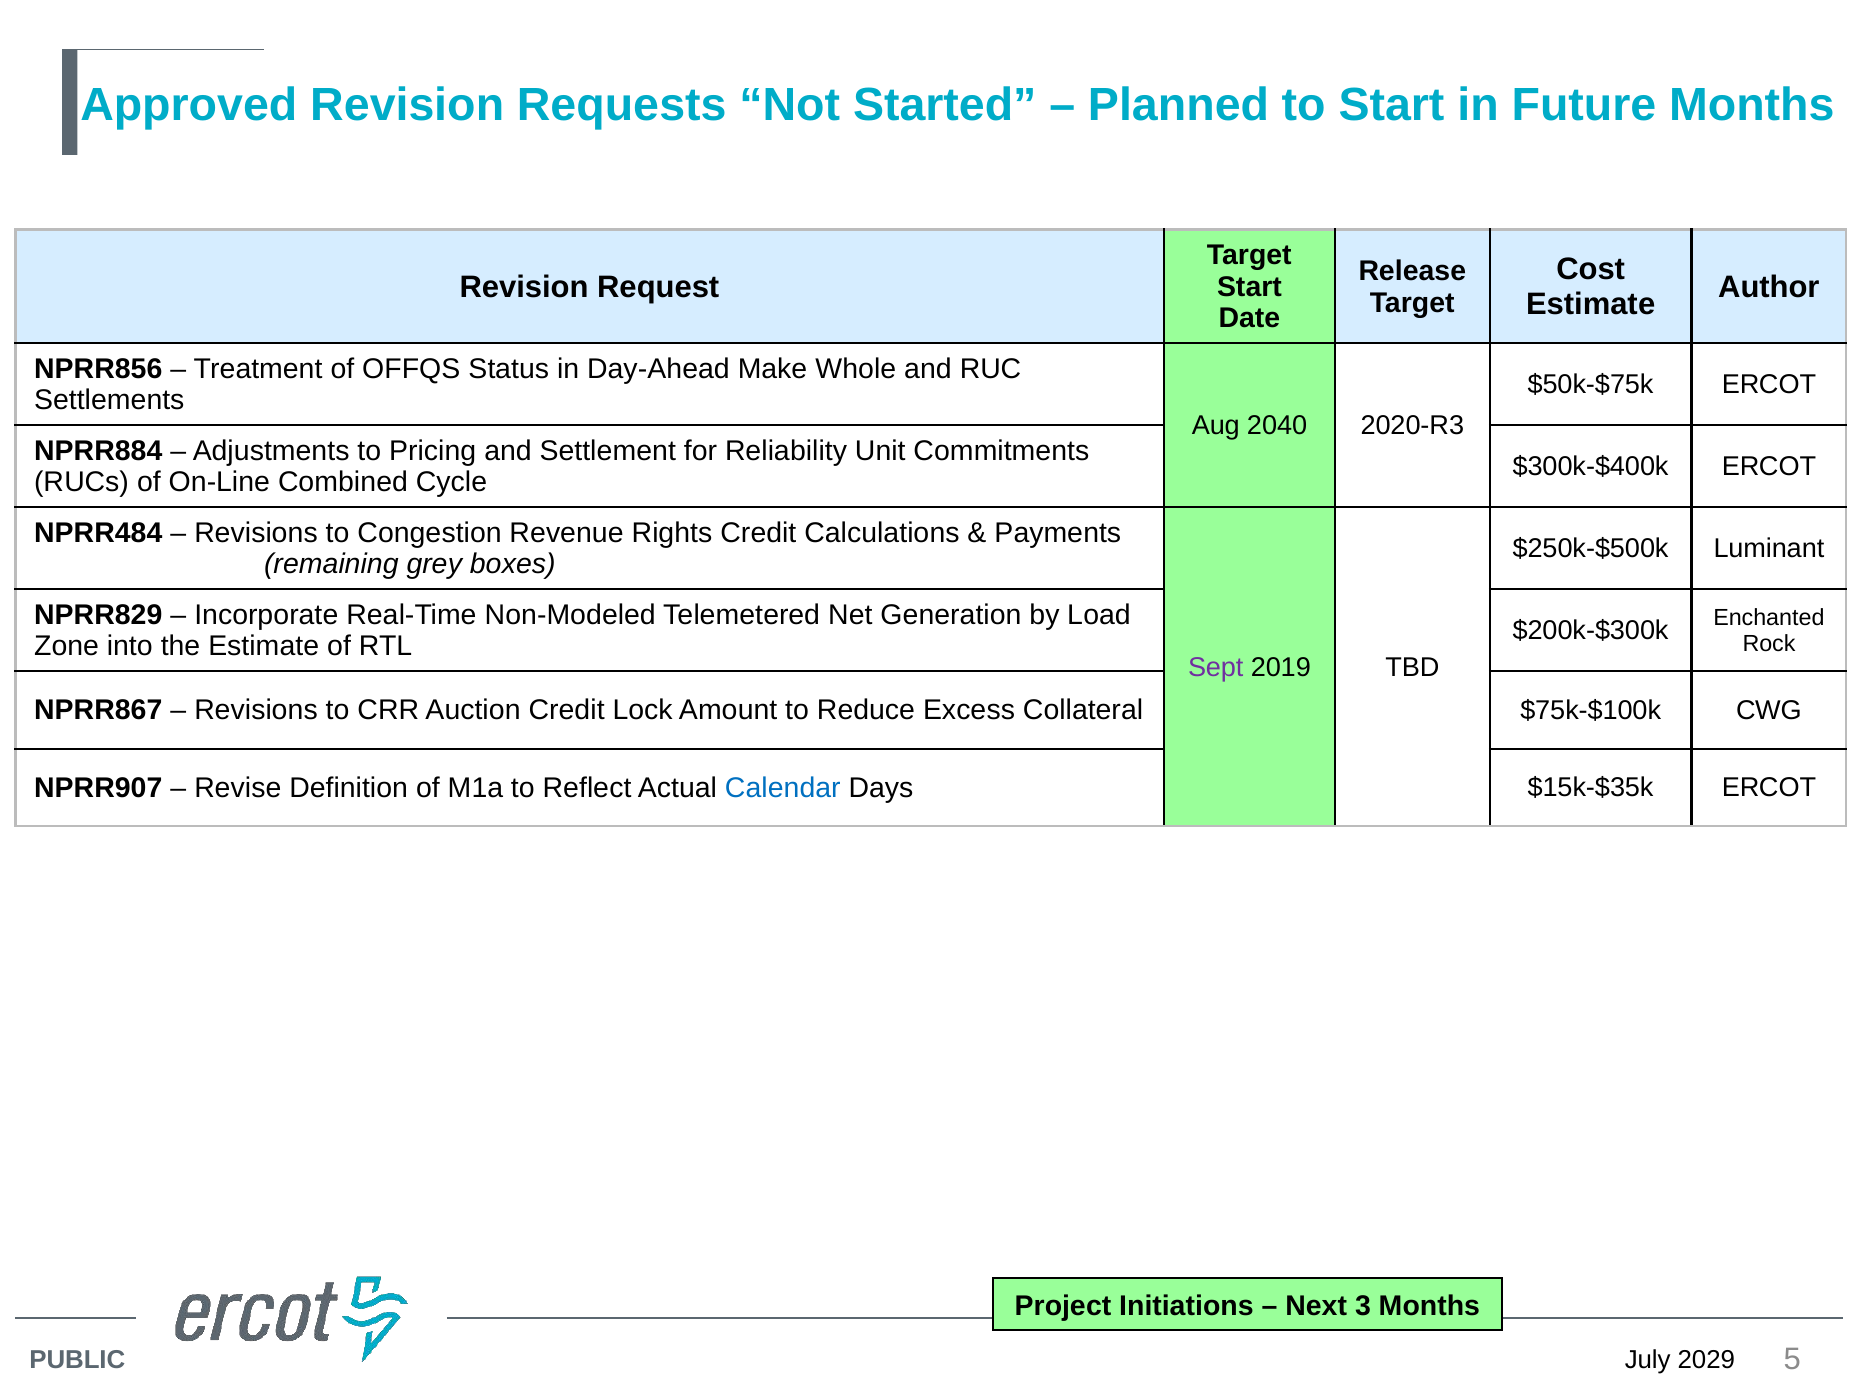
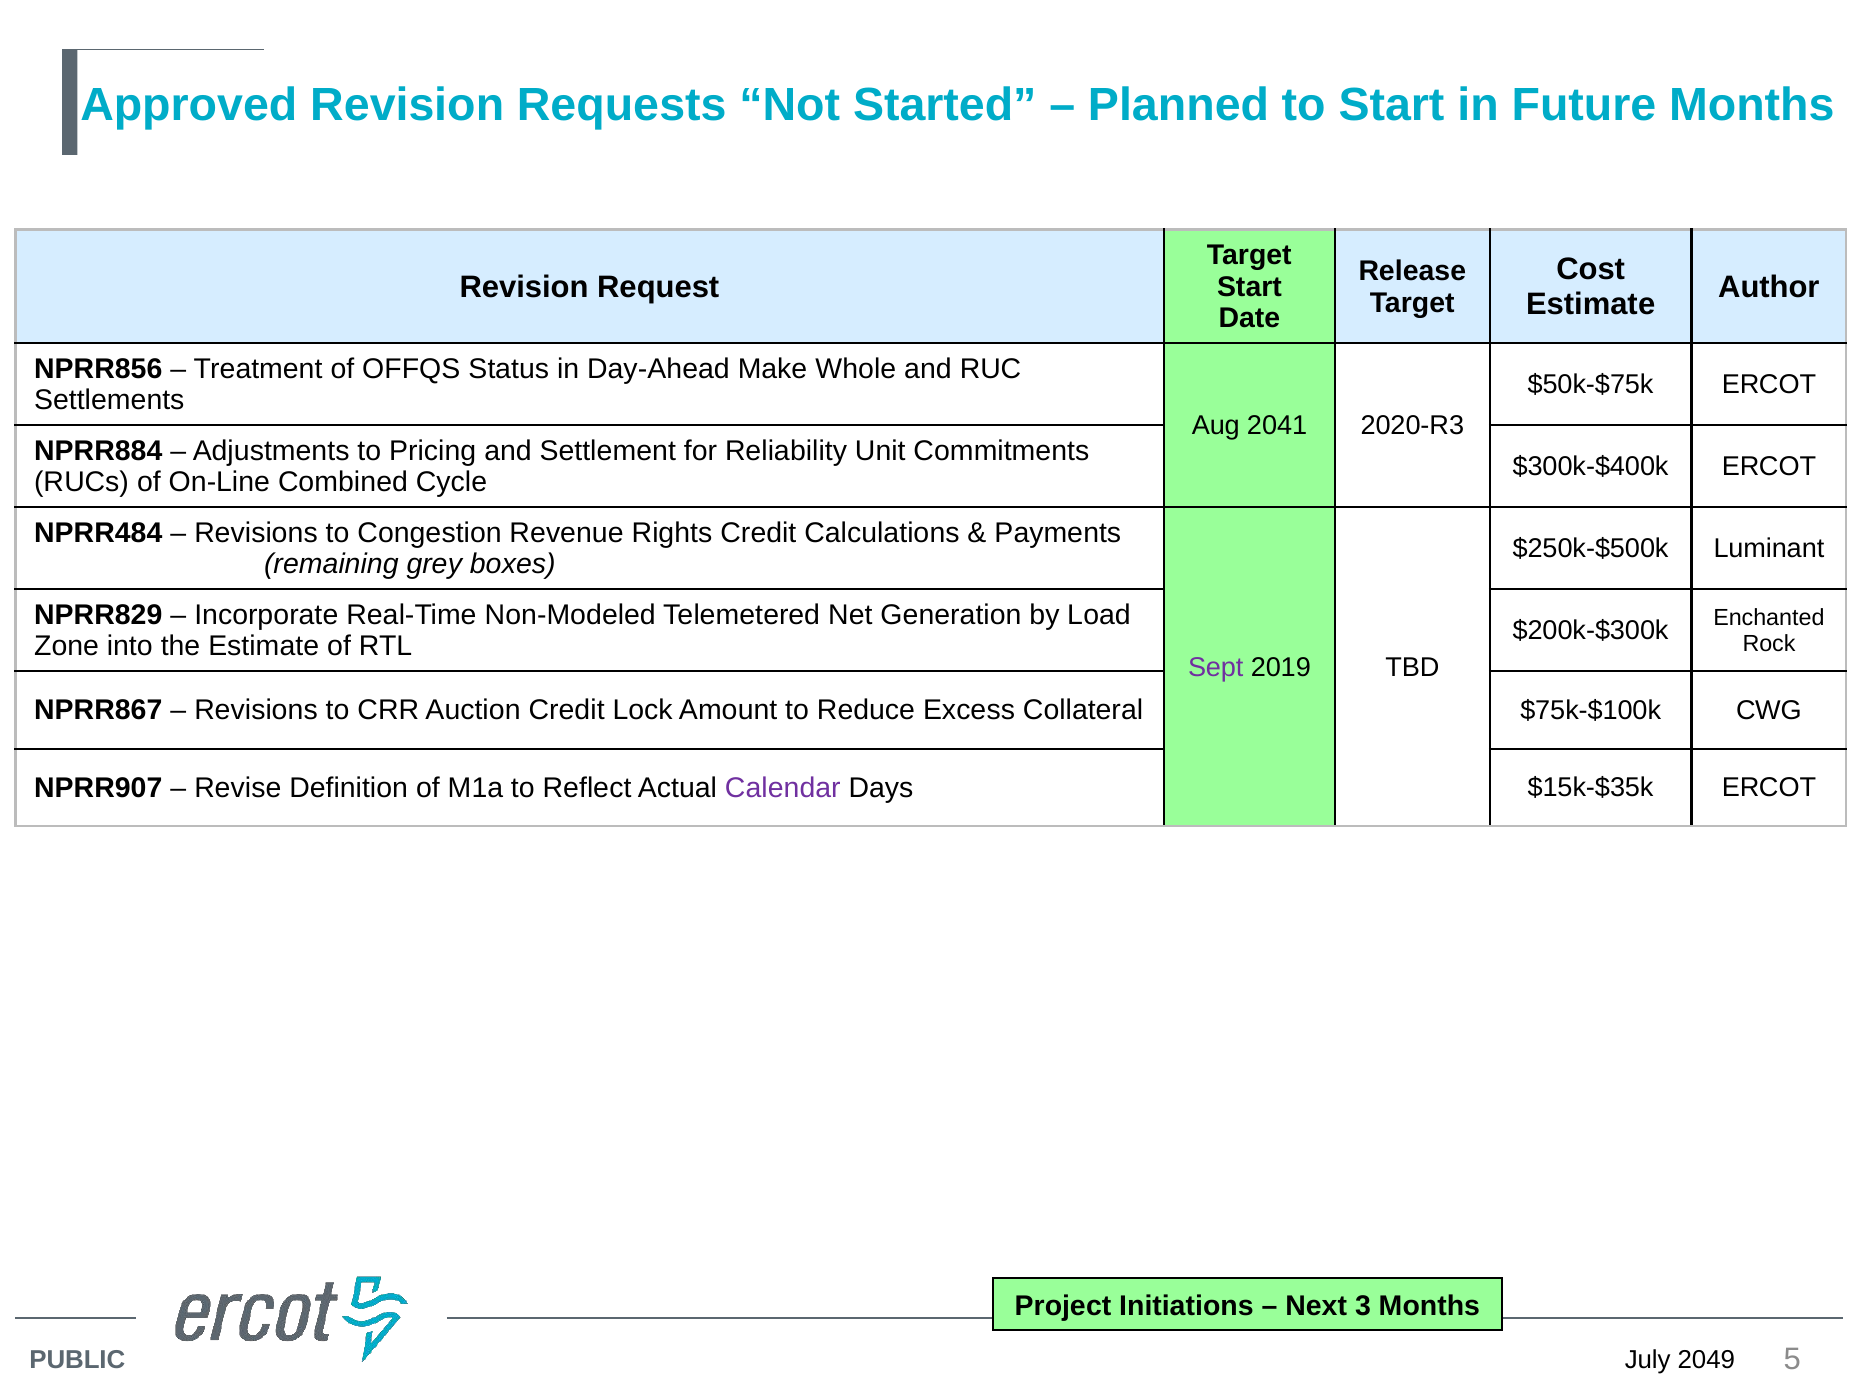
2040: 2040 -> 2041 (1277, 426)
Calendar colour: blue -> purple (783, 788)
2029: 2029 -> 2049 (1706, 1361)
